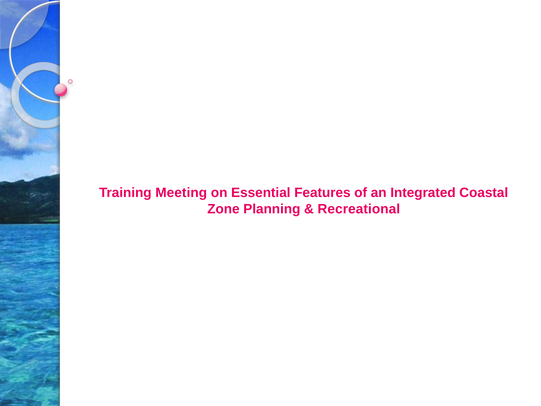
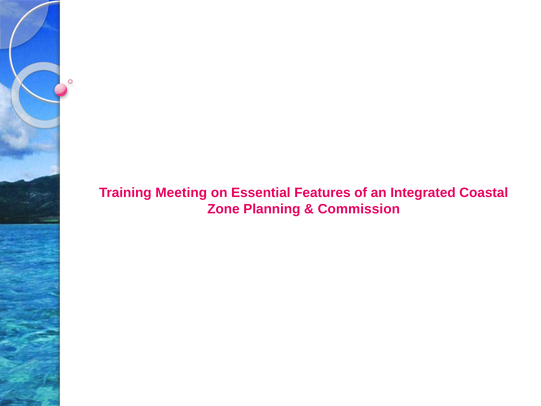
Recreational: Recreational -> Commission (359, 209)
